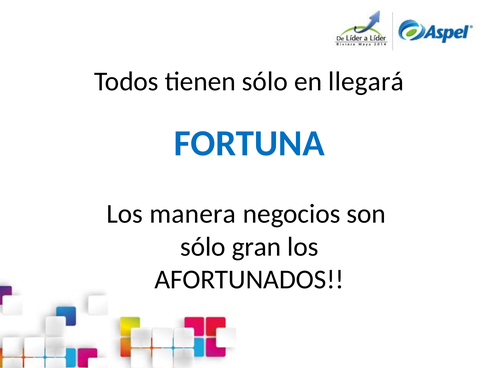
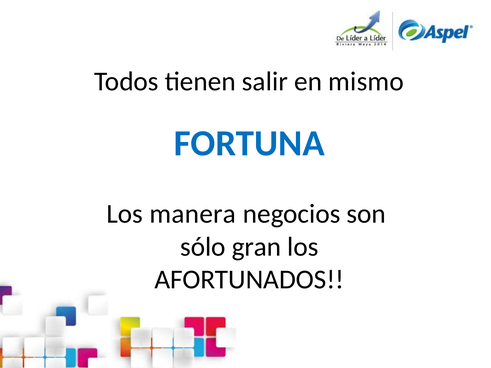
tienen sólo: sólo -> salir (265, 82)
llegará: llegará -> mismo (366, 82)
